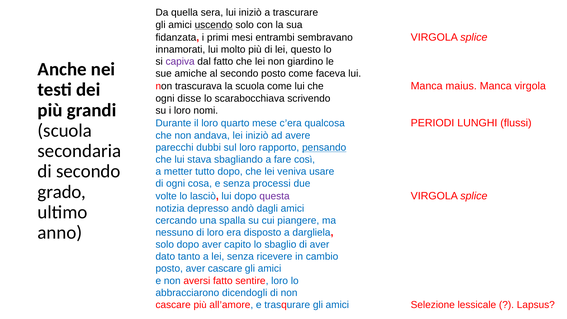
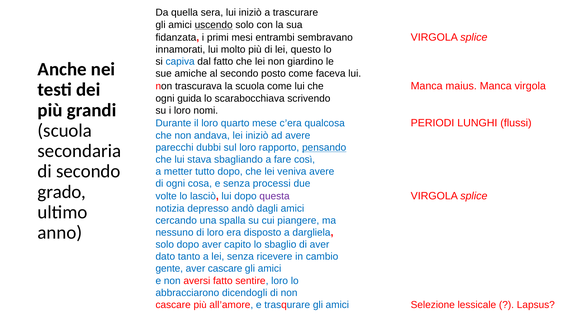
capiva colour: purple -> blue (180, 62)
disse: disse -> guida (189, 98)
veniva usare: usare -> avere (322, 171)
posto: posto -> gente (169, 269)
